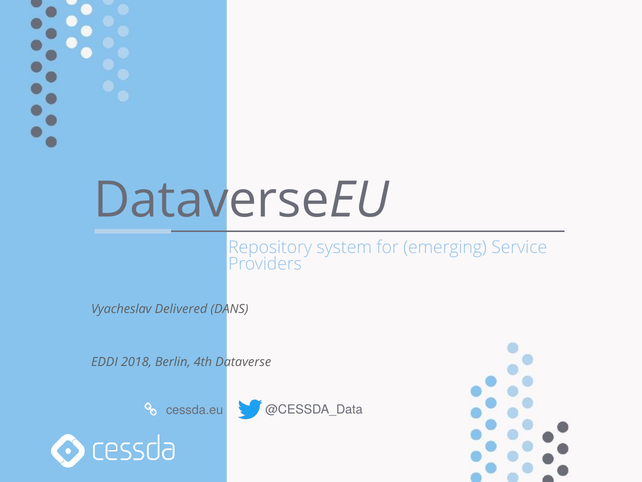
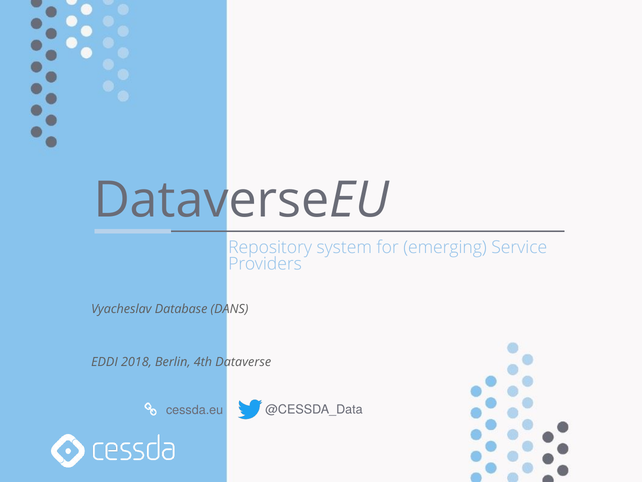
Delivered: Delivered -> Database (181, 309)
